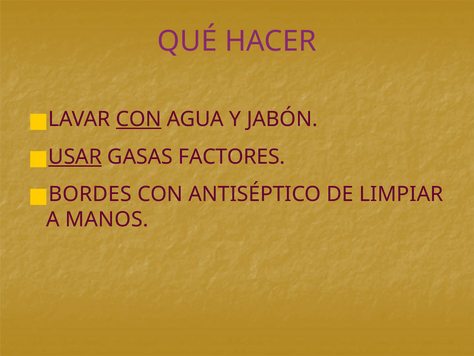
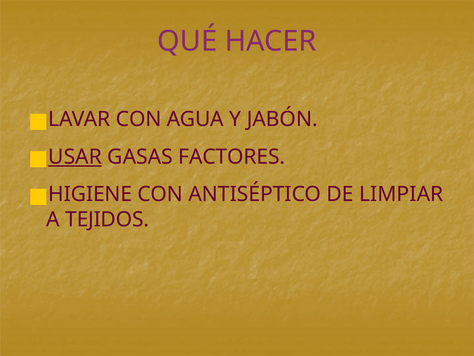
CON underline: present -> none (139, 119)
BORDES: BORDES -> HIGIENE (90, 194)
MANOS: MANOS -> TEJIDOS (107, 219)
